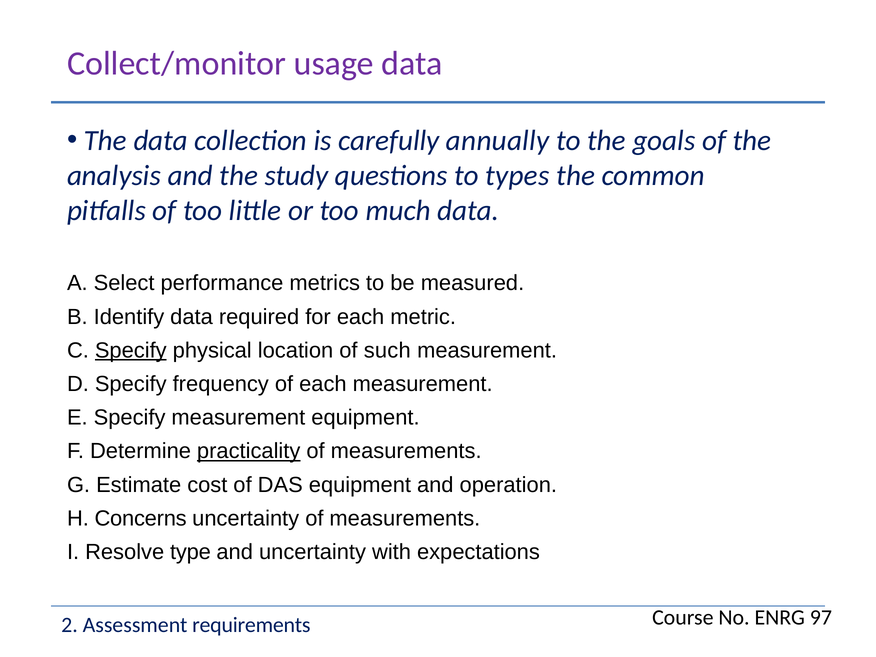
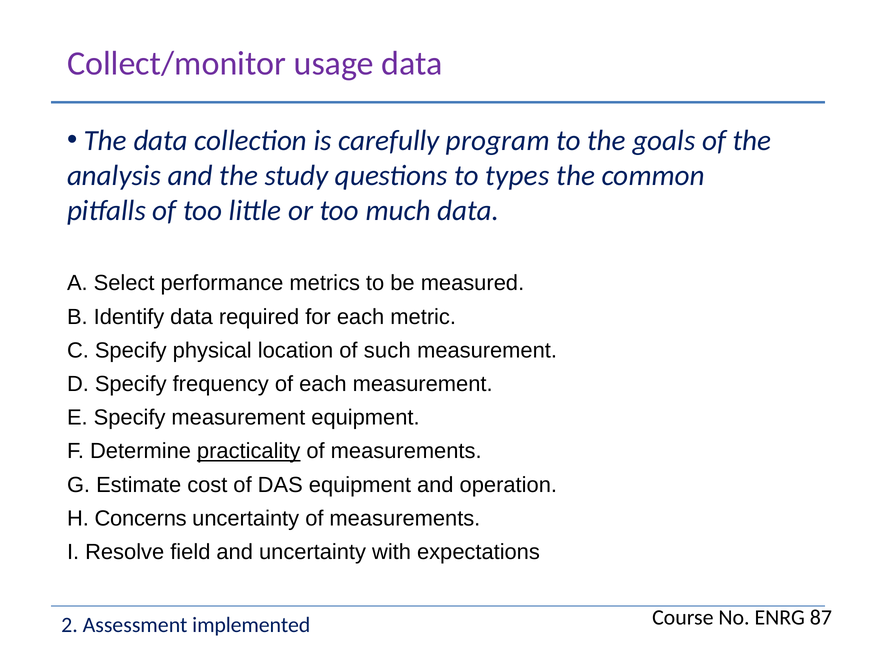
annually: annually -> program (498, 141)
Specify underline: present -> none (131, 350)
type: type -> field (190, 552)
97: 97 -> 87 (821, 618)
requirements: requirements -> implemented (251, 625)
